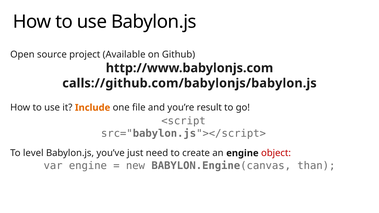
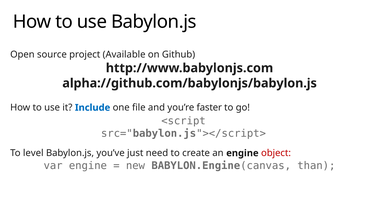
calls://github.com/babylonjs/babylon.js: calls://github.com/babylonjs/babylon.js -> alpha://github.com/babylonjs/babylon.js (190, 83)
Include colour: orange -> blue (93, 108)
result: result -> faster (209, 108)
